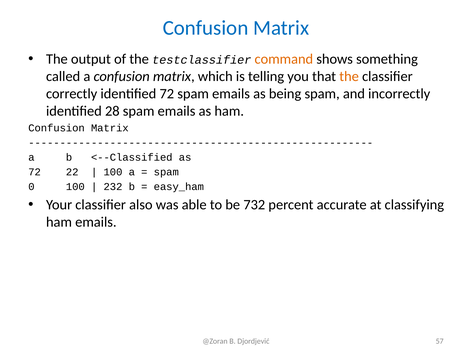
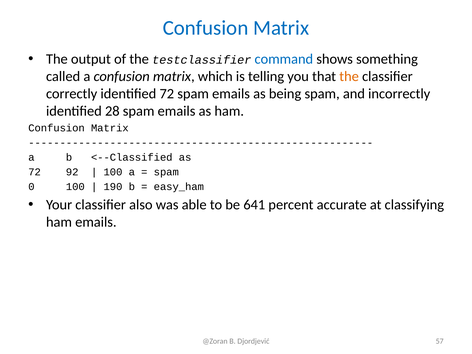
command colour: orange -> blue (284, 59)
22: 22 -> 92 (72, 172)
232: 232 -> 190 (113, 187)
732: 732 -> 641 (254, 205)
